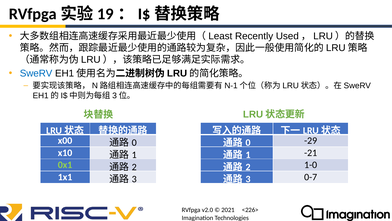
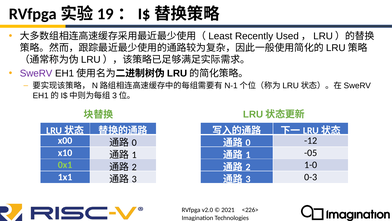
SweRV colour: blue -> purple (36, 73)
-29: -29 -> -12 (311, 140)
-21: -21 -> -05 (311, 152)
0-7: 0-7 -> 0-3 (311, 177)
